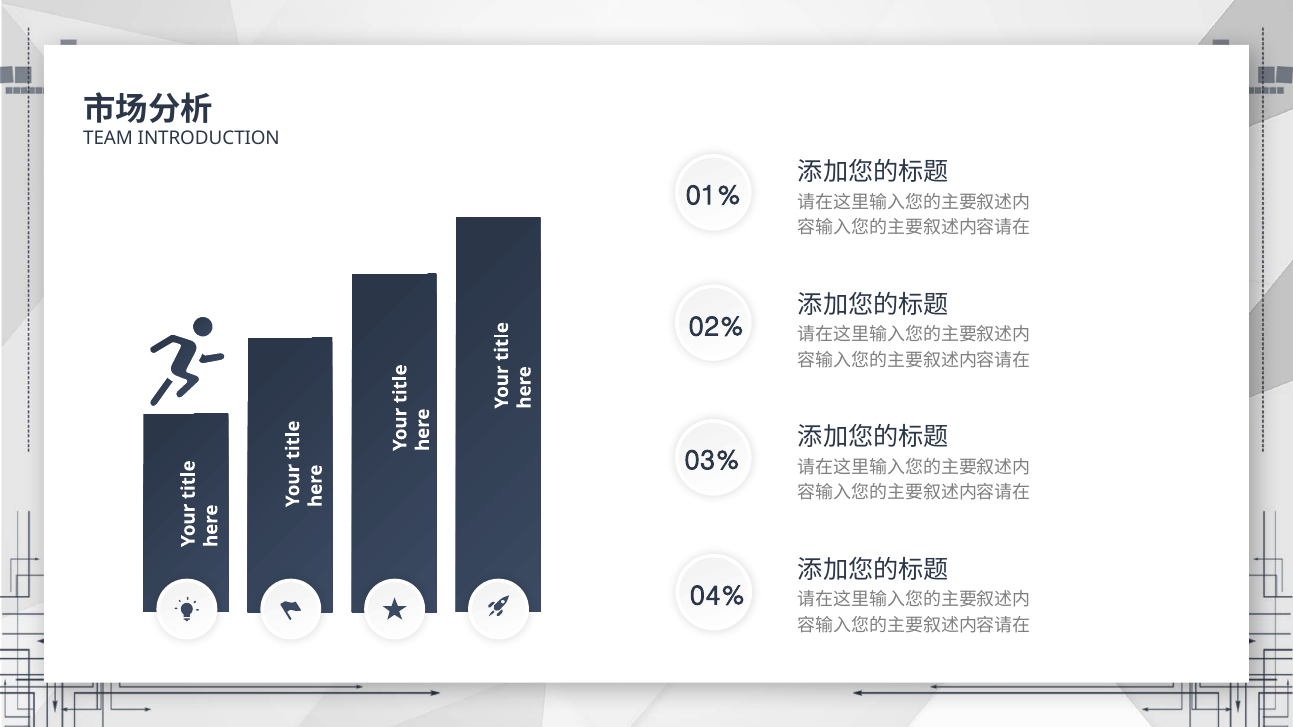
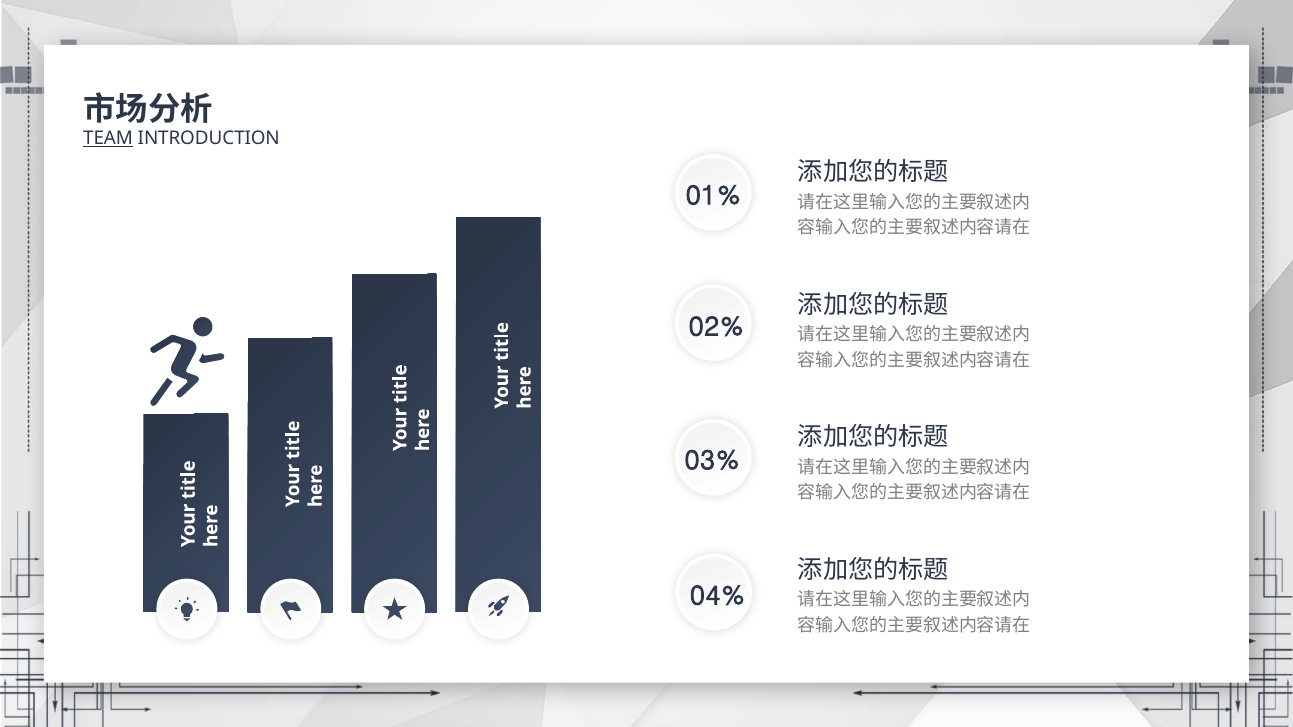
TEAM underline: none -> present (108, 139)
